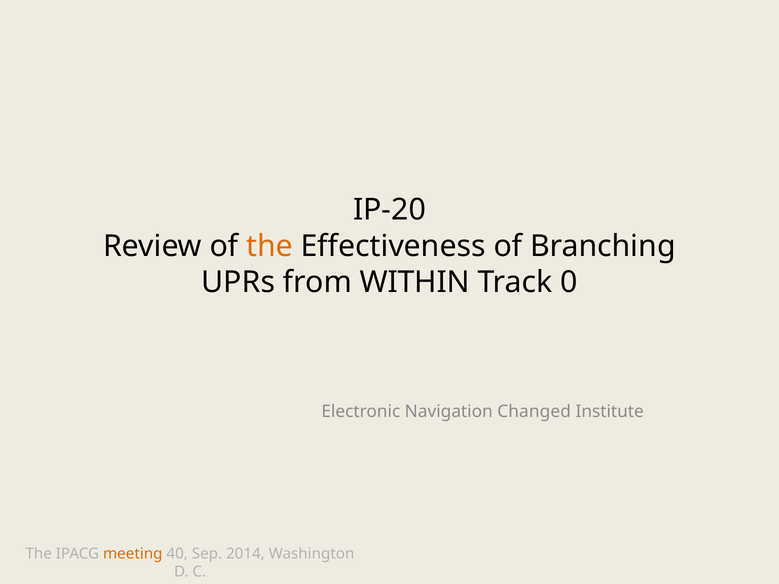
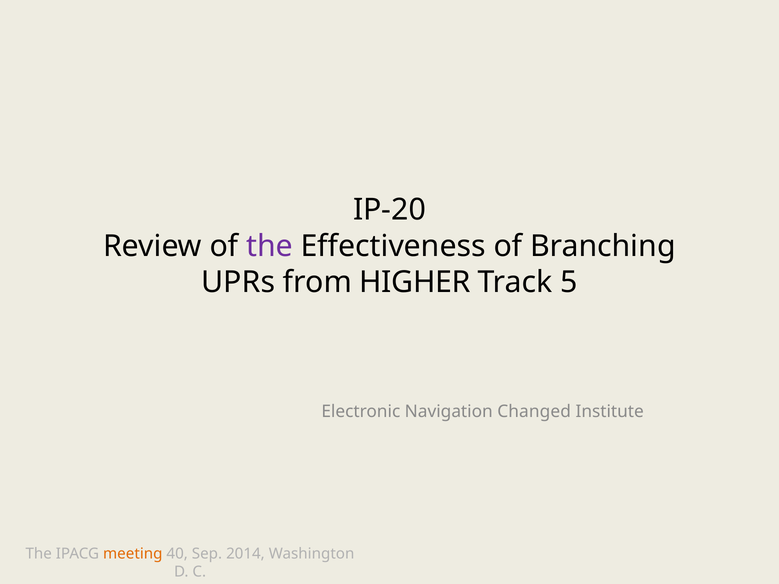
the colour: orange -> purple (270, 246)
WITHIN: WITHIN -> HIGHER (415, 282)
0: 0 -> 5 (569, 282)
